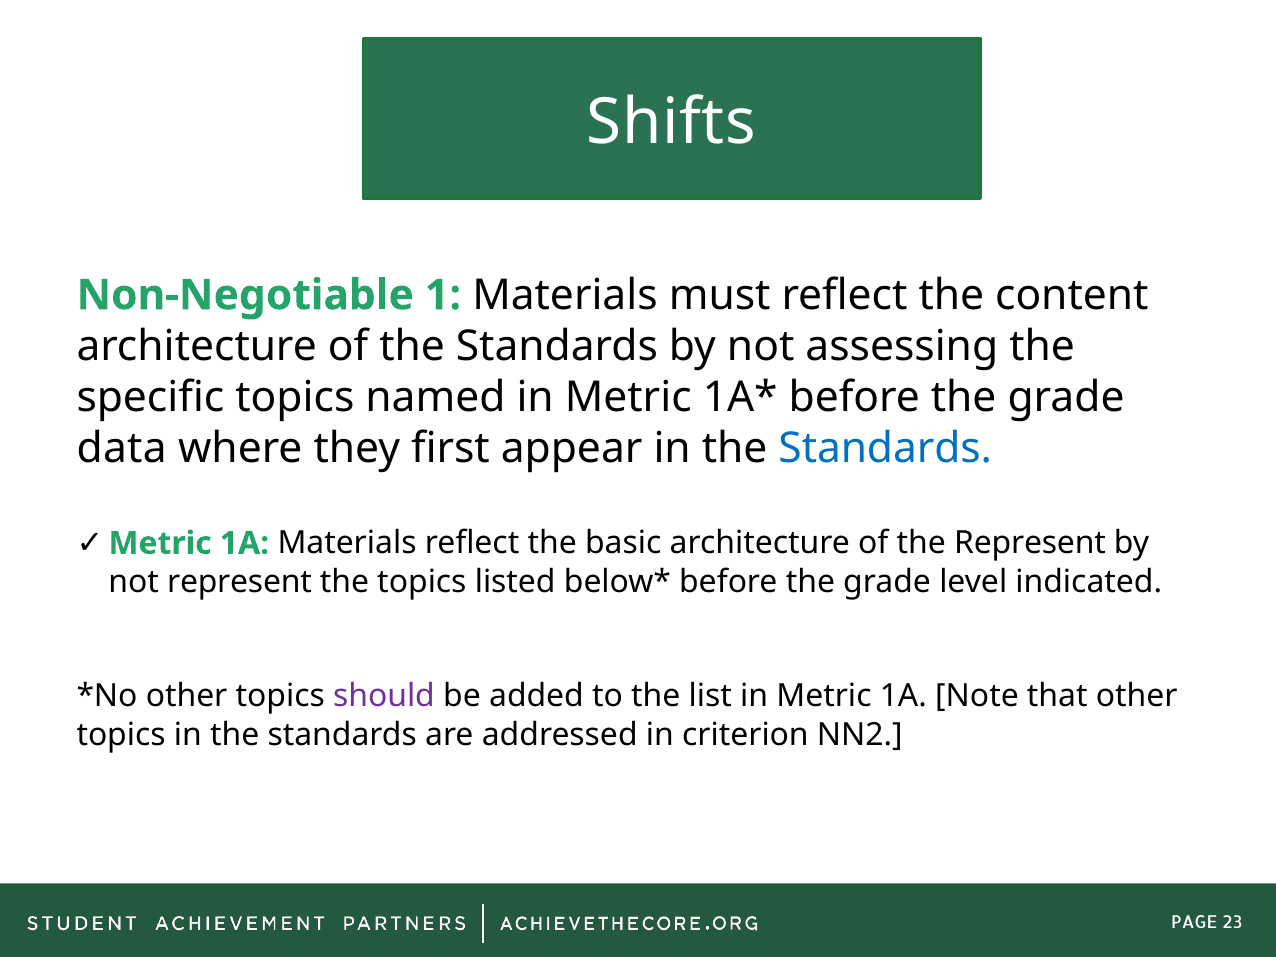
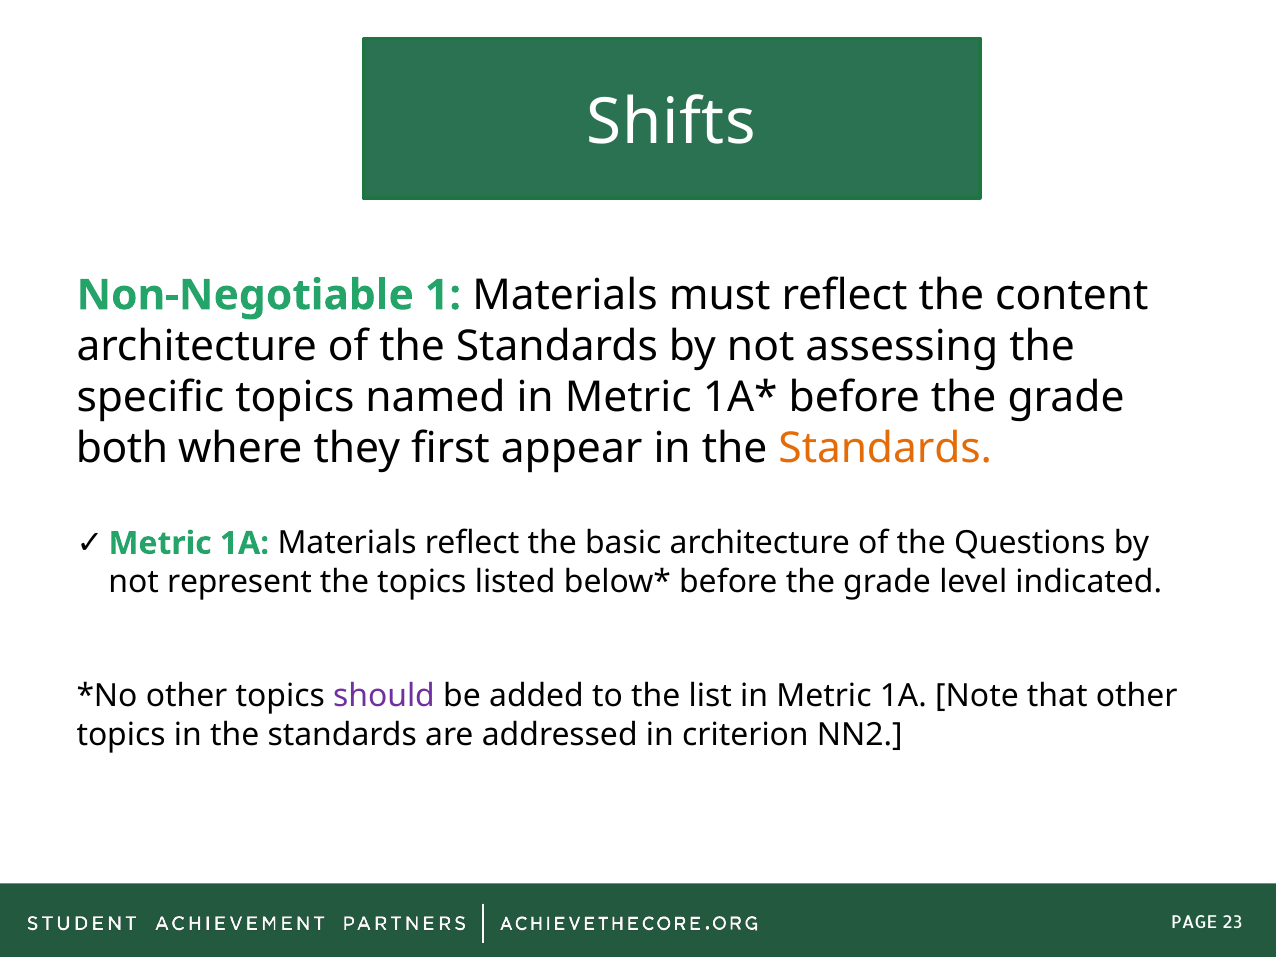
data: data -> both (122, 448)
Standards colour: blue -> orange (885, 448)
the Represent: Represent -> Questions (1030, 543)
